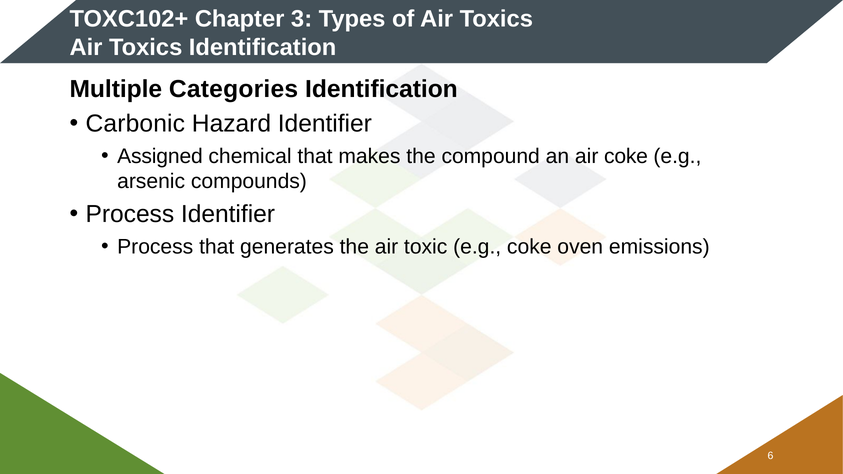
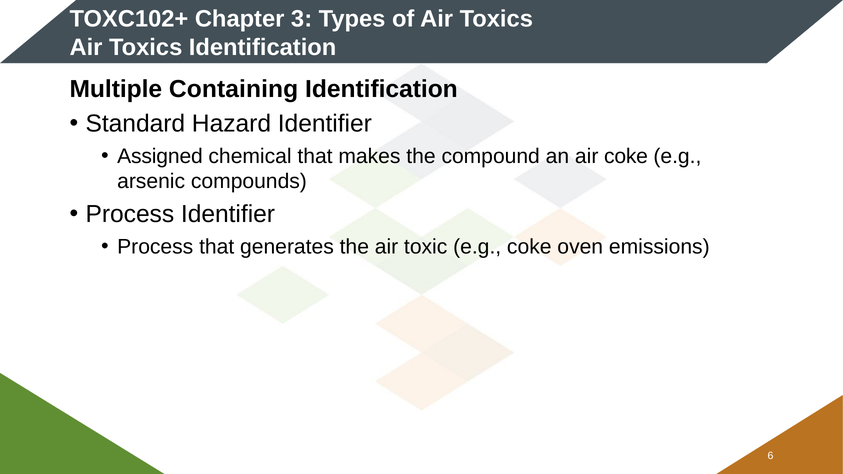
Categories: Categories -> Containing (234, 89)
Carbonic: Carbonic -> Standard (135, 124)
